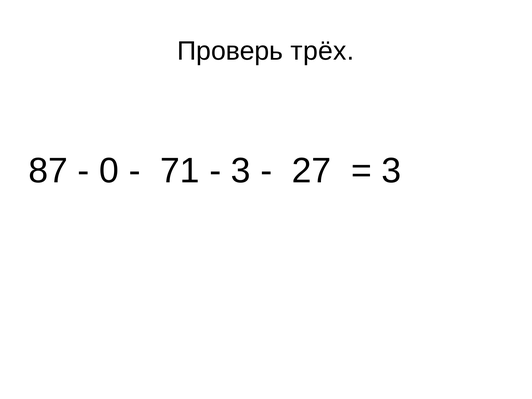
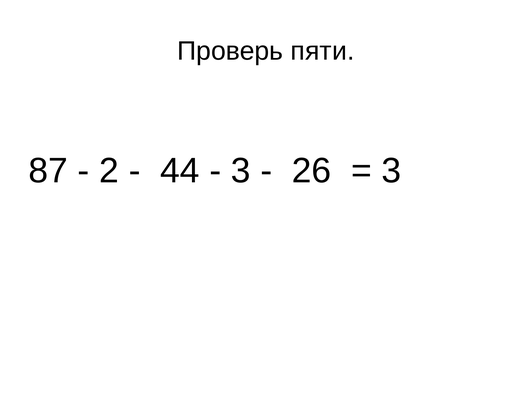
трёх: трёх -> пяти (322, 51)
0: 0 -> 2 (109, 171)
71: 71 -> 44 (180, 171)
27: 27 -> 26 (312, 171)
